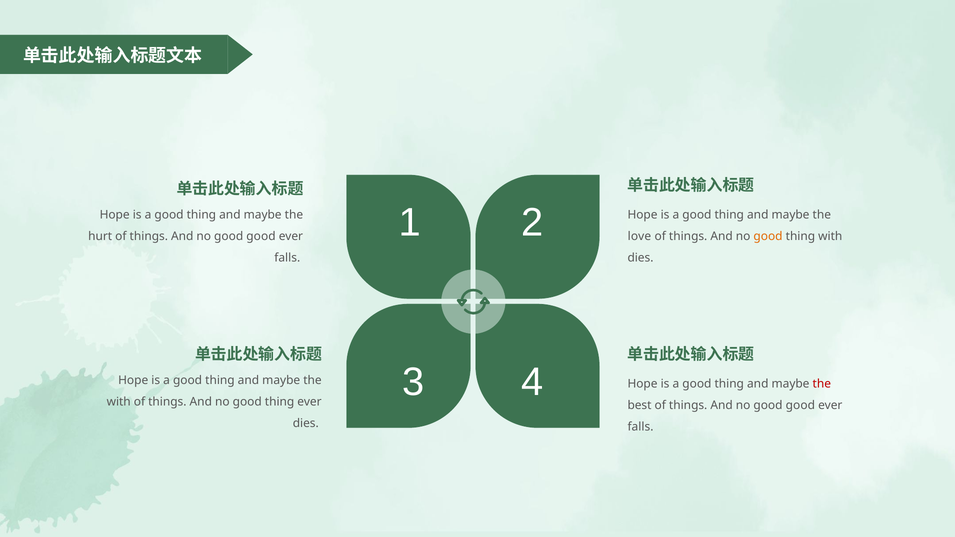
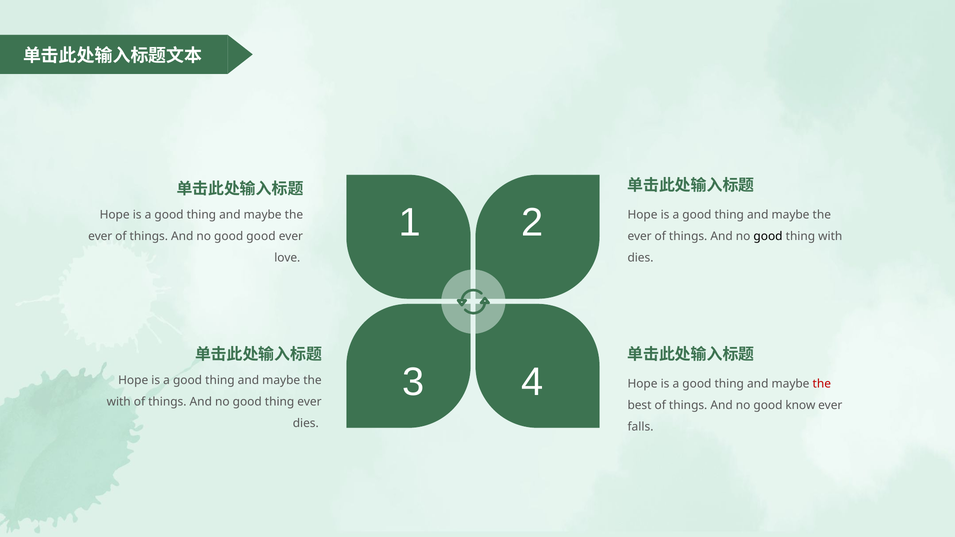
hurt: hurt -> ever (100, 236)
love: love -> ever (640, 236)
good colour: orange -> black (768, 236)
falls: falls -> love (287, 258)
good: good -> know (800, 406)
